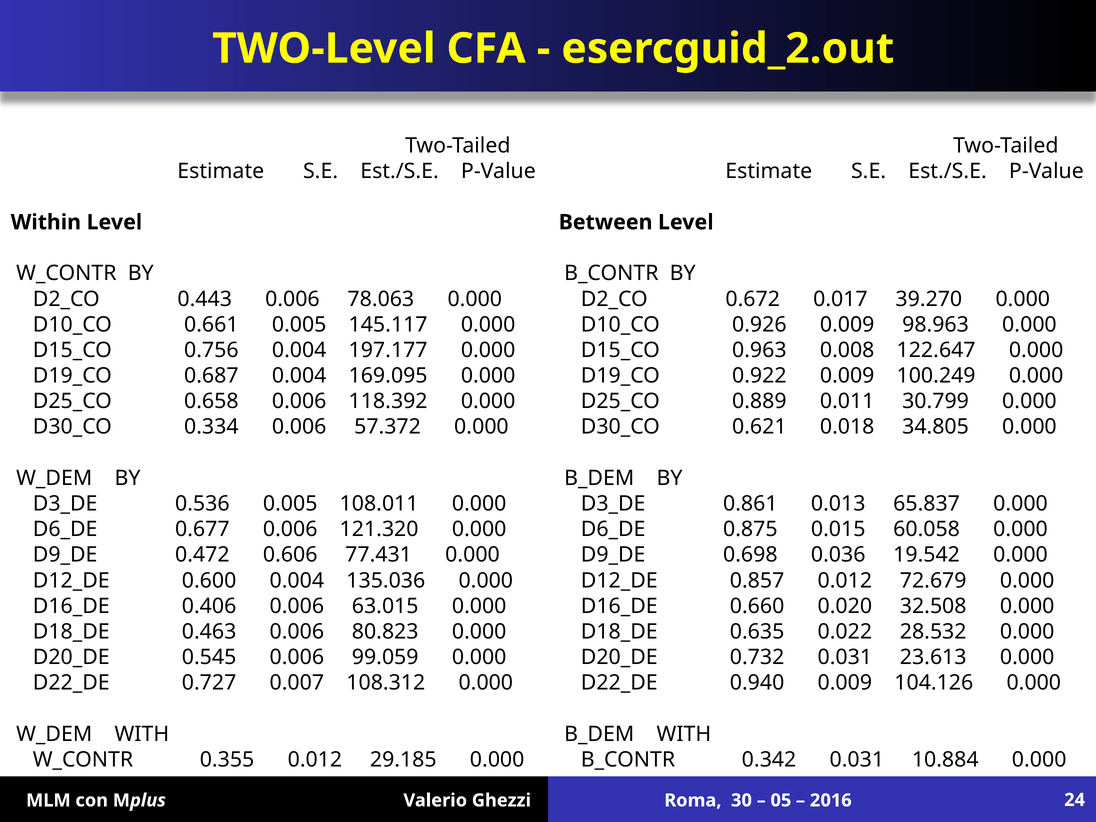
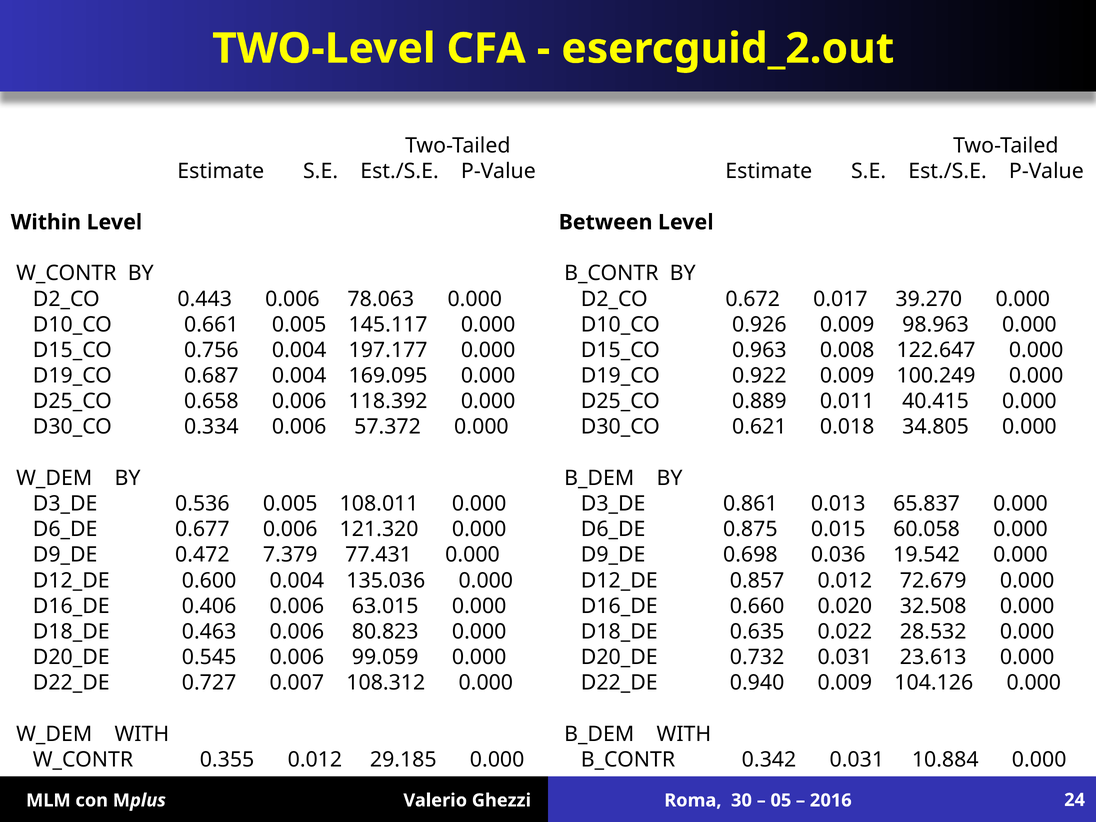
30.799: 30.799 -> 40.415 (936, 401)
0.606: 0.606 -> 7.379 (290, 555)
